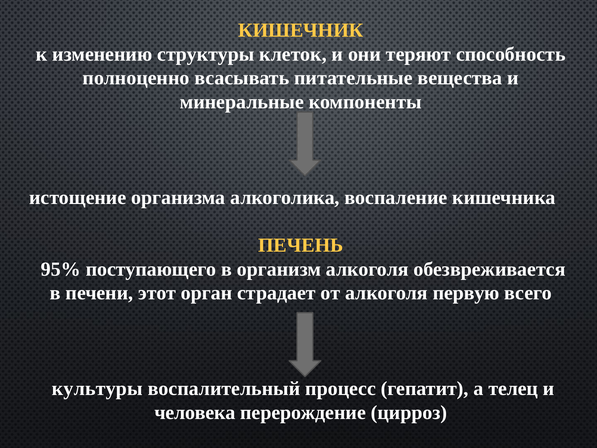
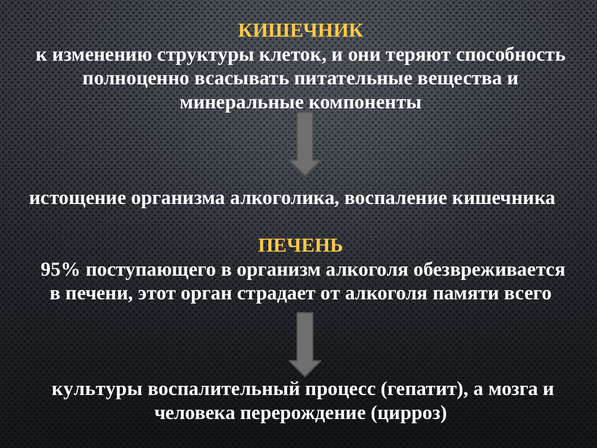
первую: первую -> памяти (466, 293)
телец: телец -> мозга (513, 388)
